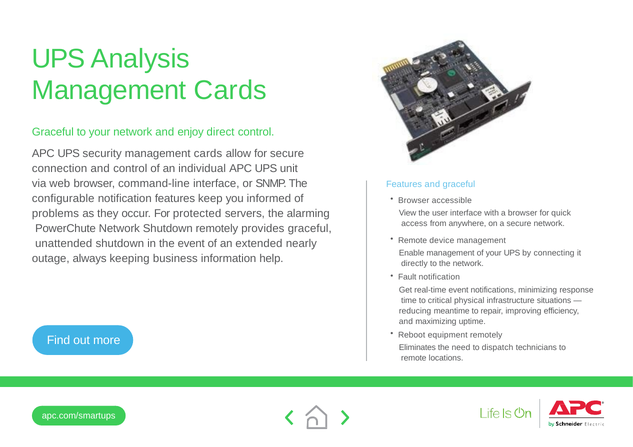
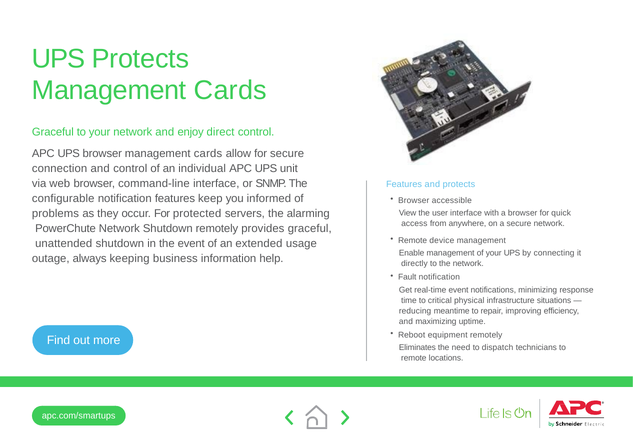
UPS Analysis: Analysis -> Protects (140, 59)
UPS security: security -> browser (102, 154)
and graceful: graceful -> protects (459, 184)
nearly: nearly -> usage (301, 244)
